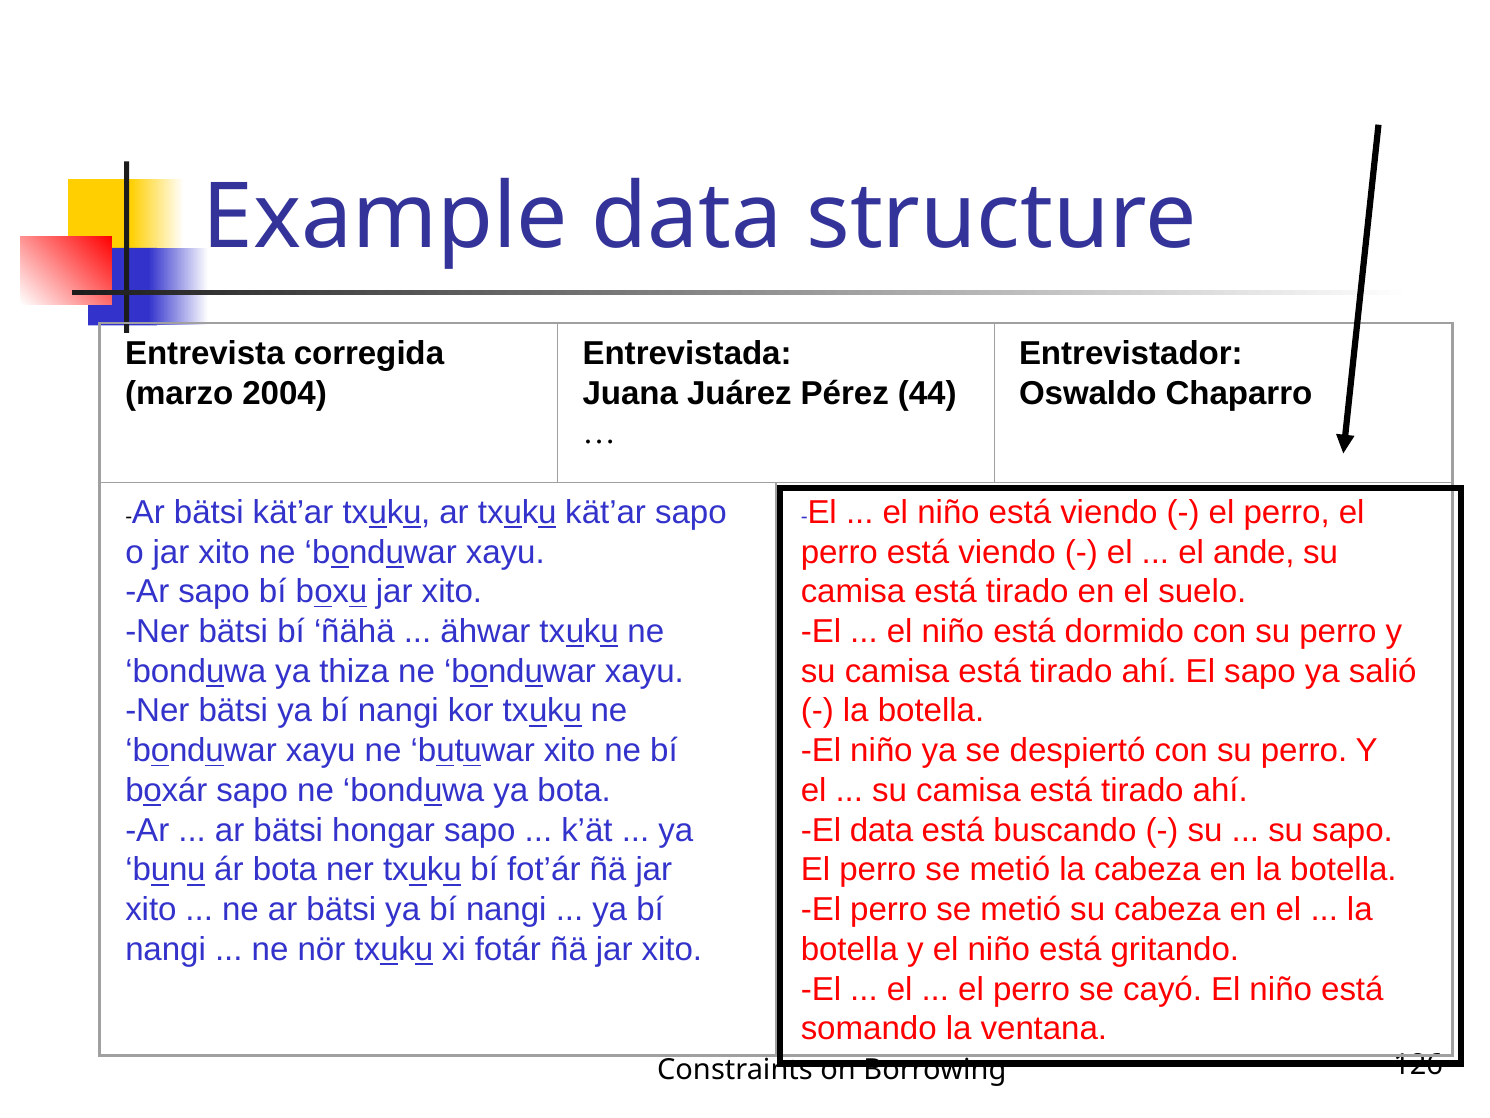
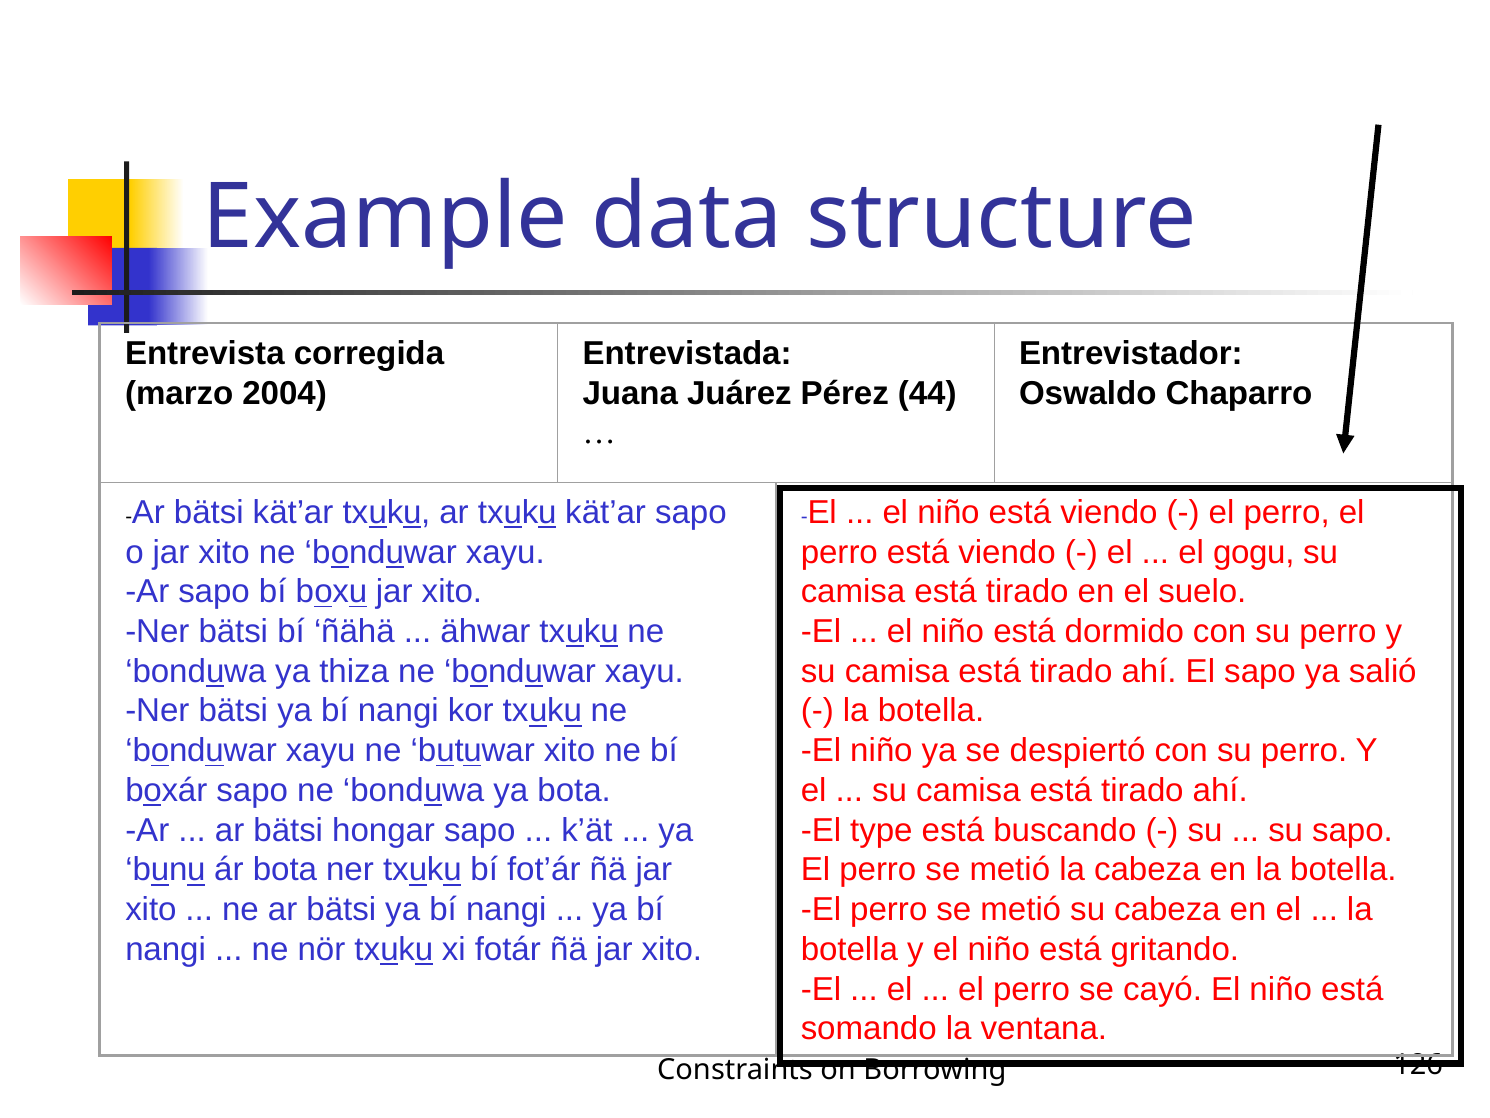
ande: ande -> gogu (1254, 552)
El data: data -> type (881, 830)
